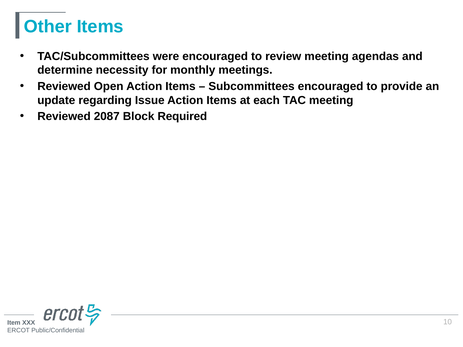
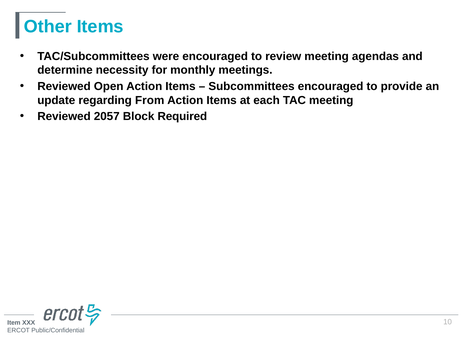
Issue: Issue -> From (150, 100)
2087: 2087 -> 2057 (107, 117)
